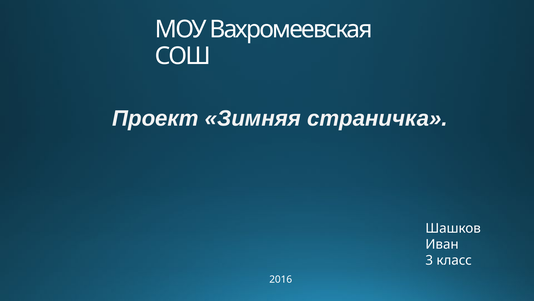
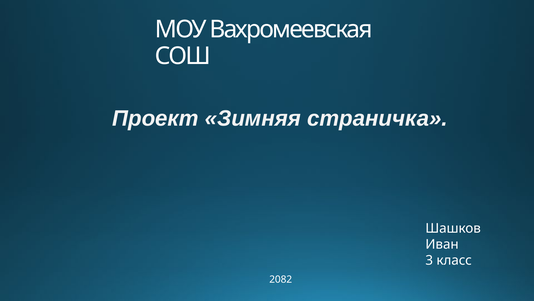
2016: 2016 -> 2082 (281, 279)
